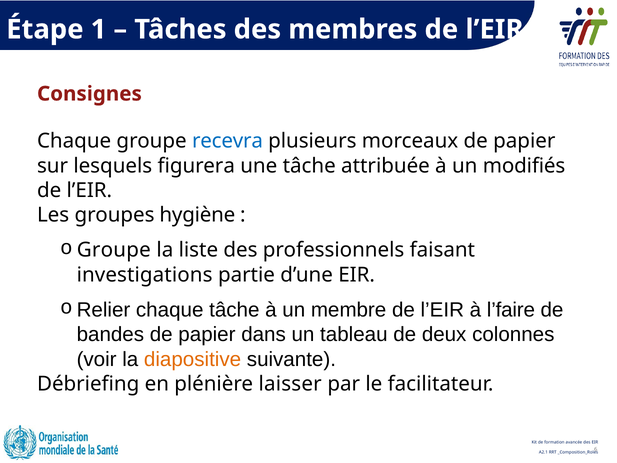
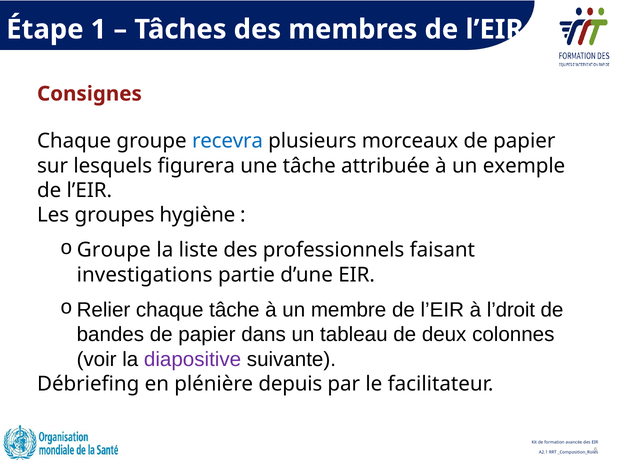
modifiés: modifiés -> exemple (524, 166)
l’faire: l’faire -> l’droit (511, 310)
diapositive colour: orange -> purple (193, 359)
laisser: laisser -> depuis (290, 384)
